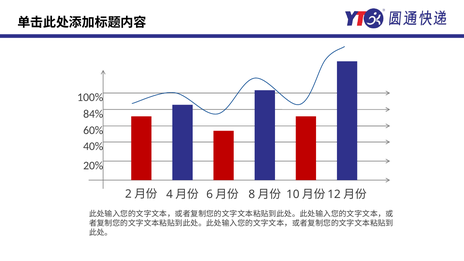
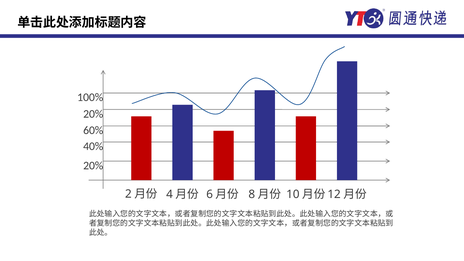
84%: 84% -> 20% (93, 114)
